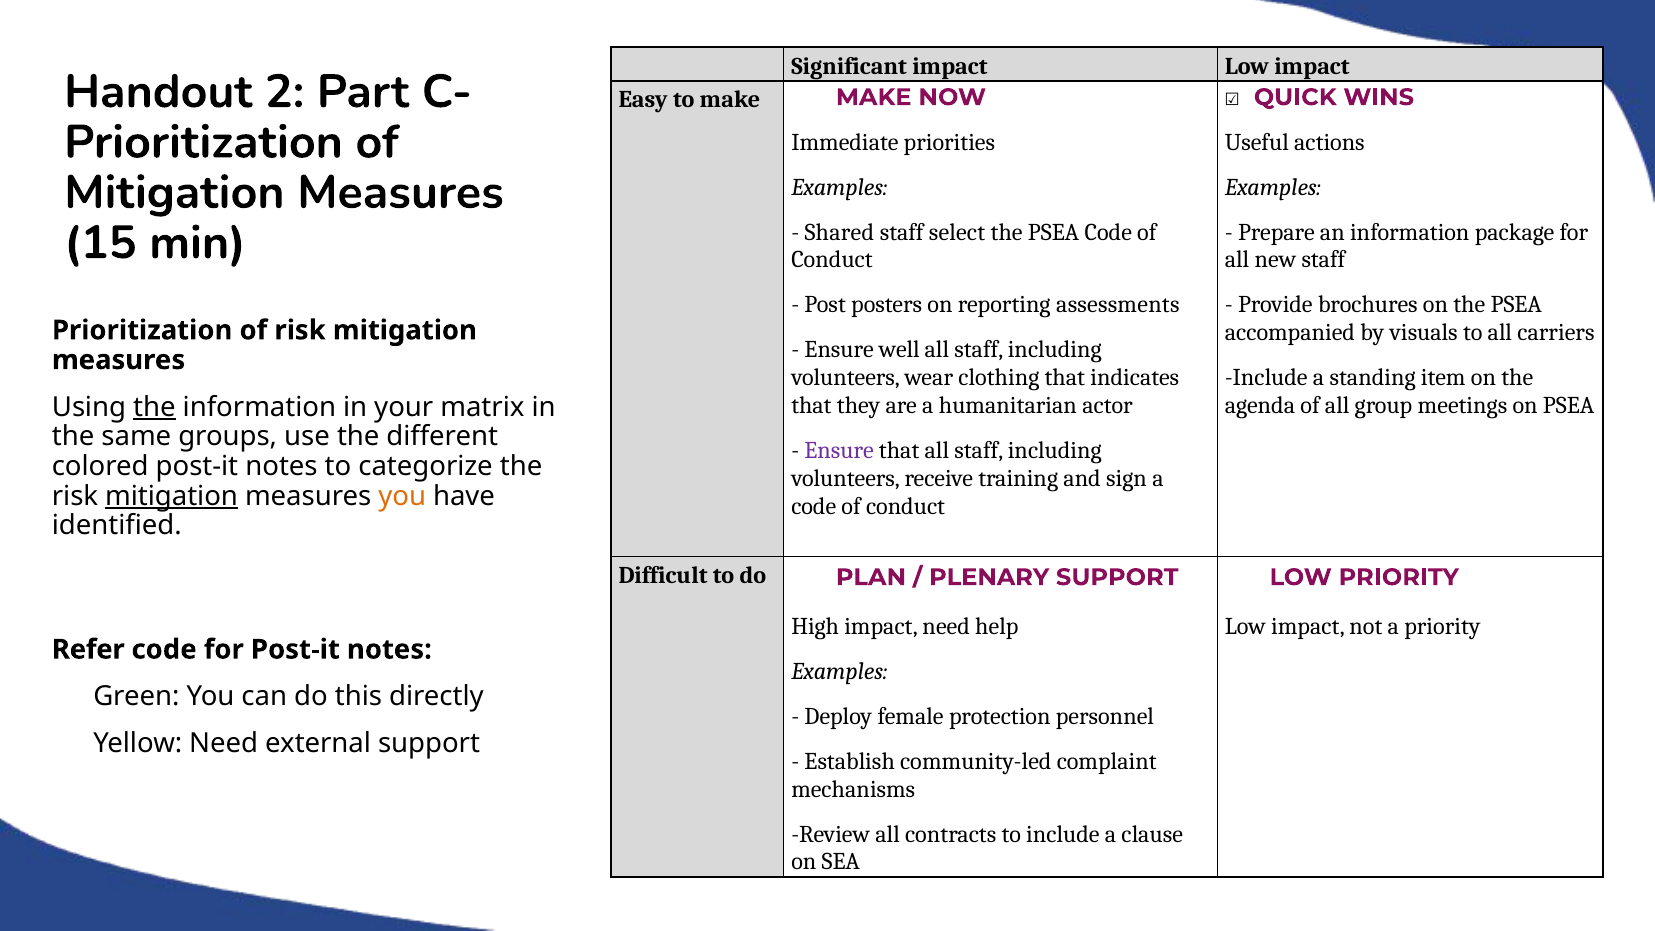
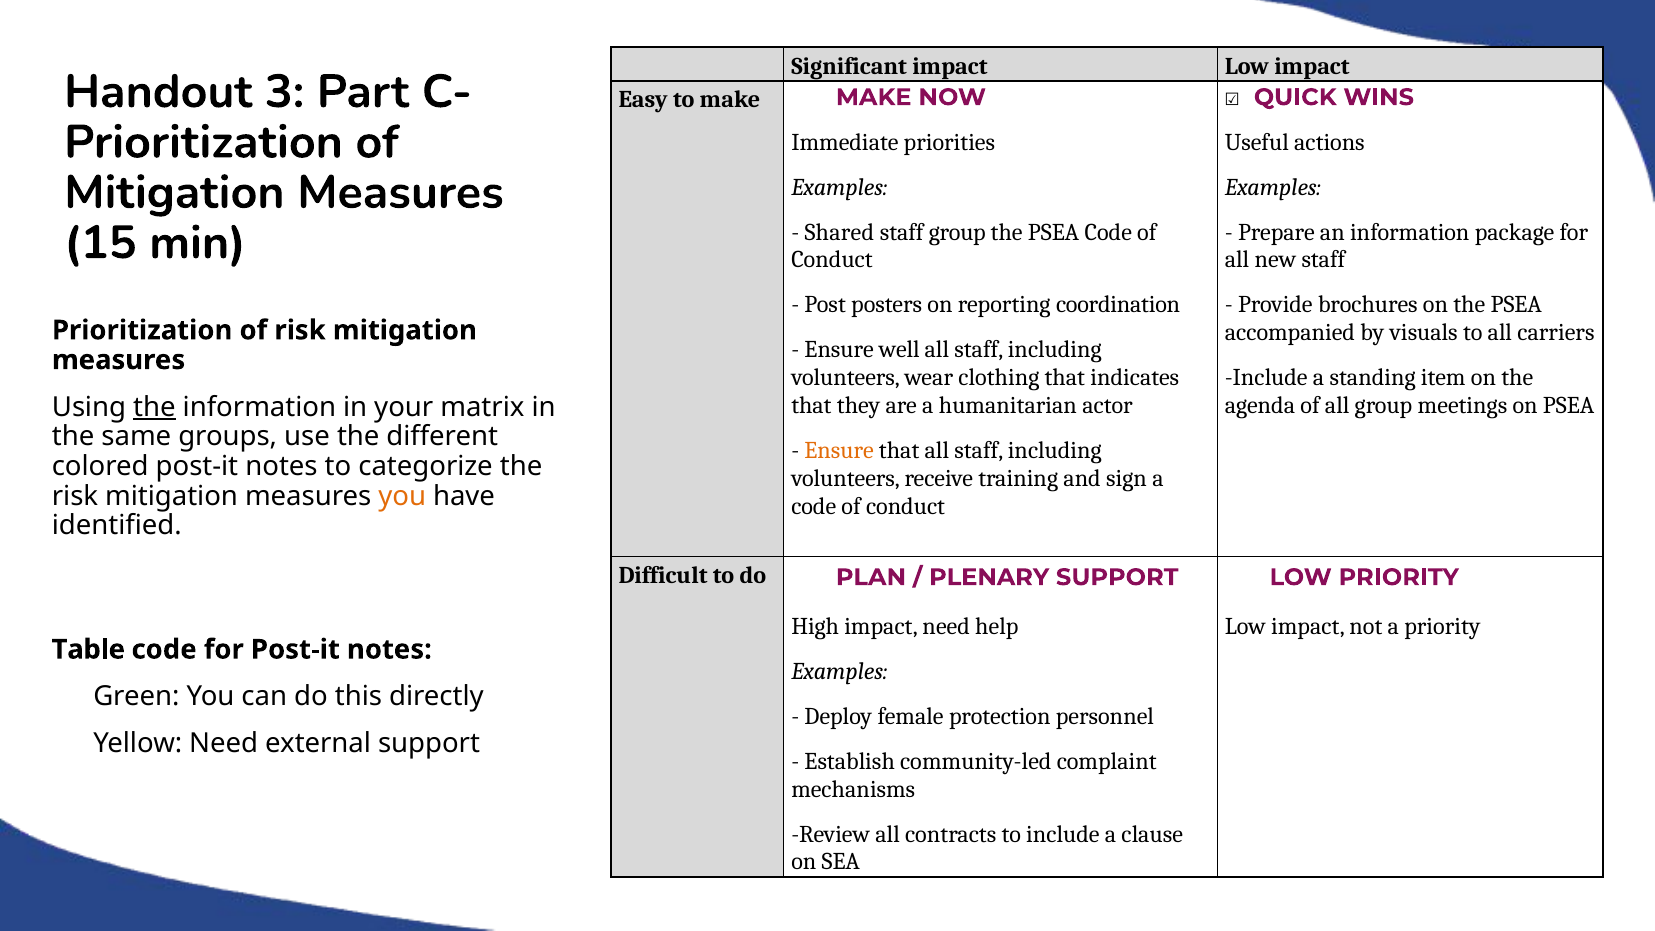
2: 2 -> 3 (285, 92)
staff select: select -> group (957, 232)
assessments: assessments -> coordination (1118, 305)
Ensure colour: purple -> orange (839, 451)
mitigation underline: present -> none (172, 496)
Refer: Refer -> Table (88, 649)
